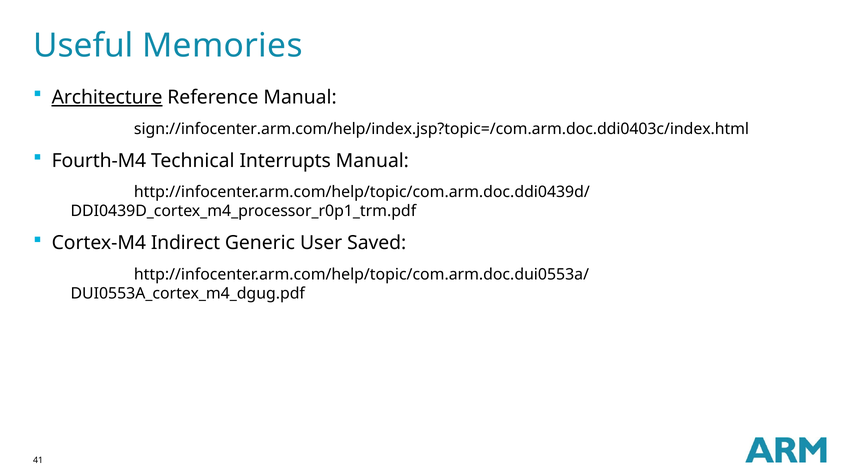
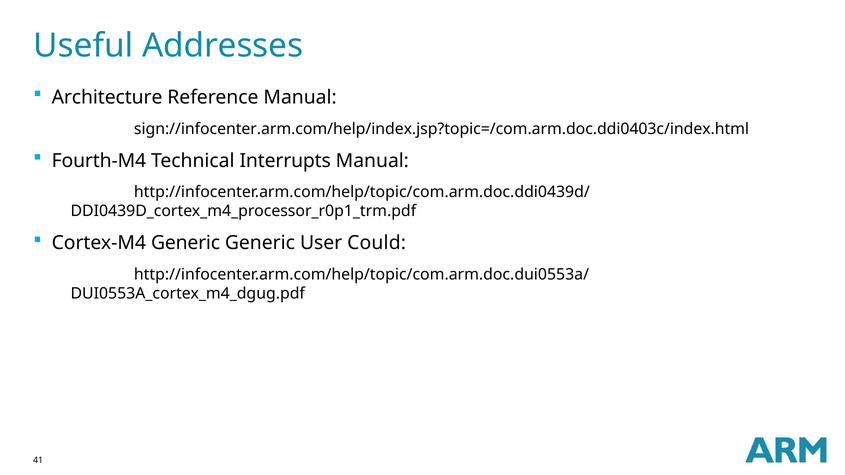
Memories: Memories -> Addresses (223, 46)
Architecture underline: present -> none (107, 98)
Cortex-M4 Indirect: Indirect -> Generic (186, 243)
Saved: Saved -> Could (377, 243)
